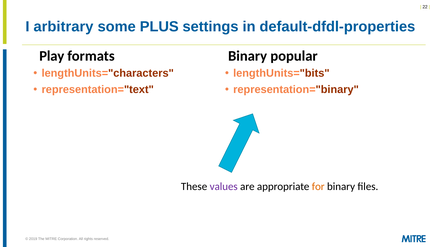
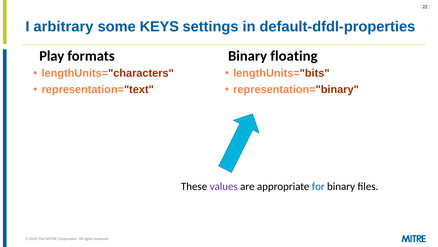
PLUS: PLUS -> KEYS (159, 27)
popular: popular -> floating (294, 56)
for colour: orange -> blue (318, 186)
